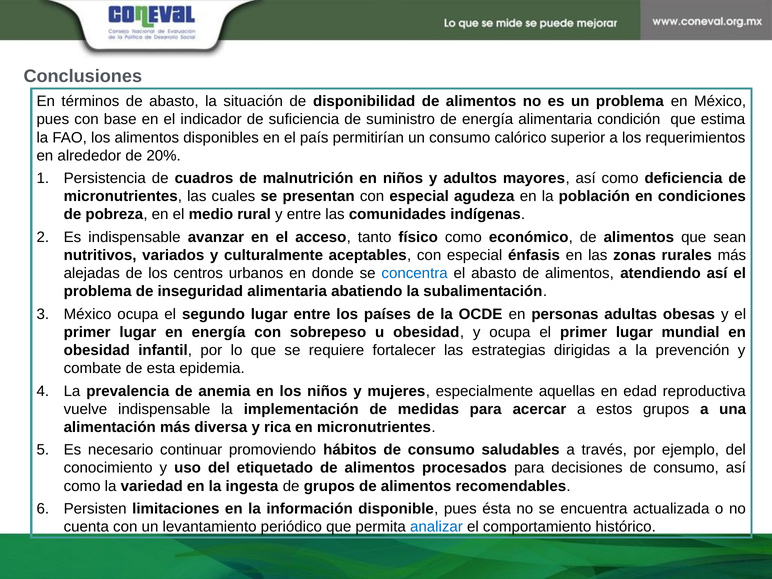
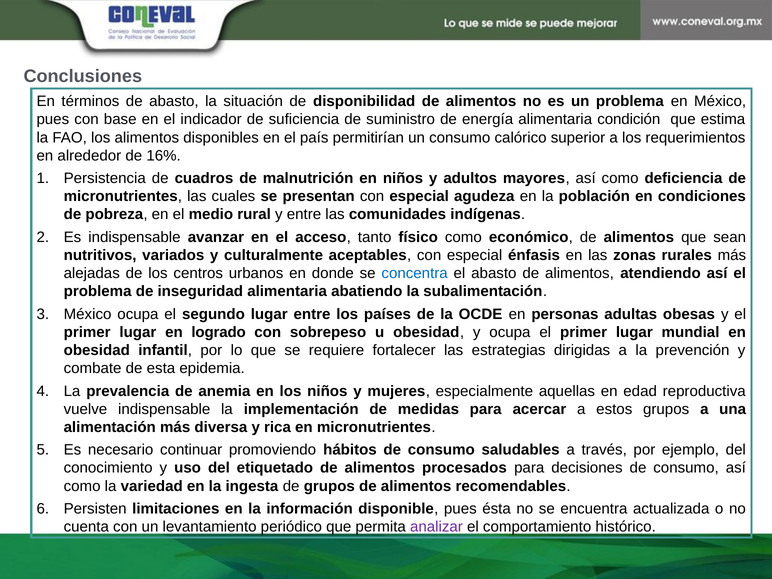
20%: 20% -> 16% (164, 156)
en energía: energía -> logrado (219, 332)
analizar colour: blue -> purple (436, 527)
